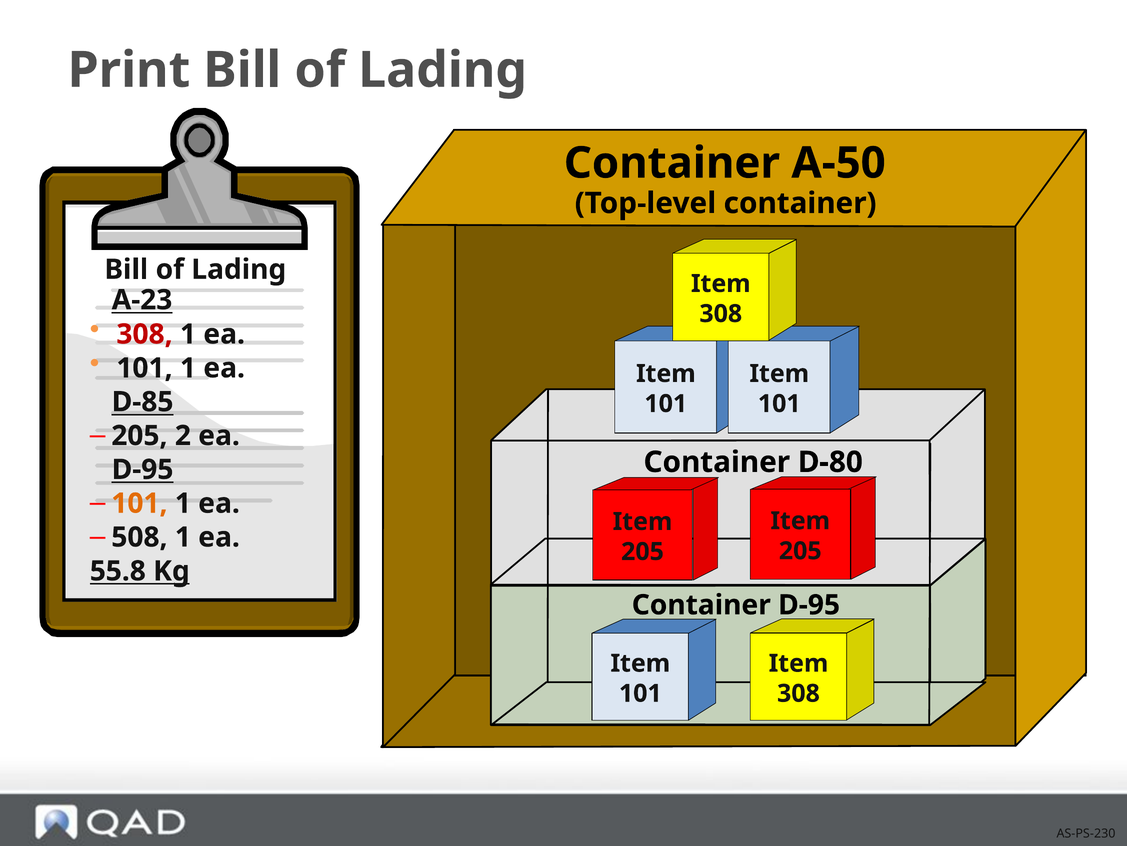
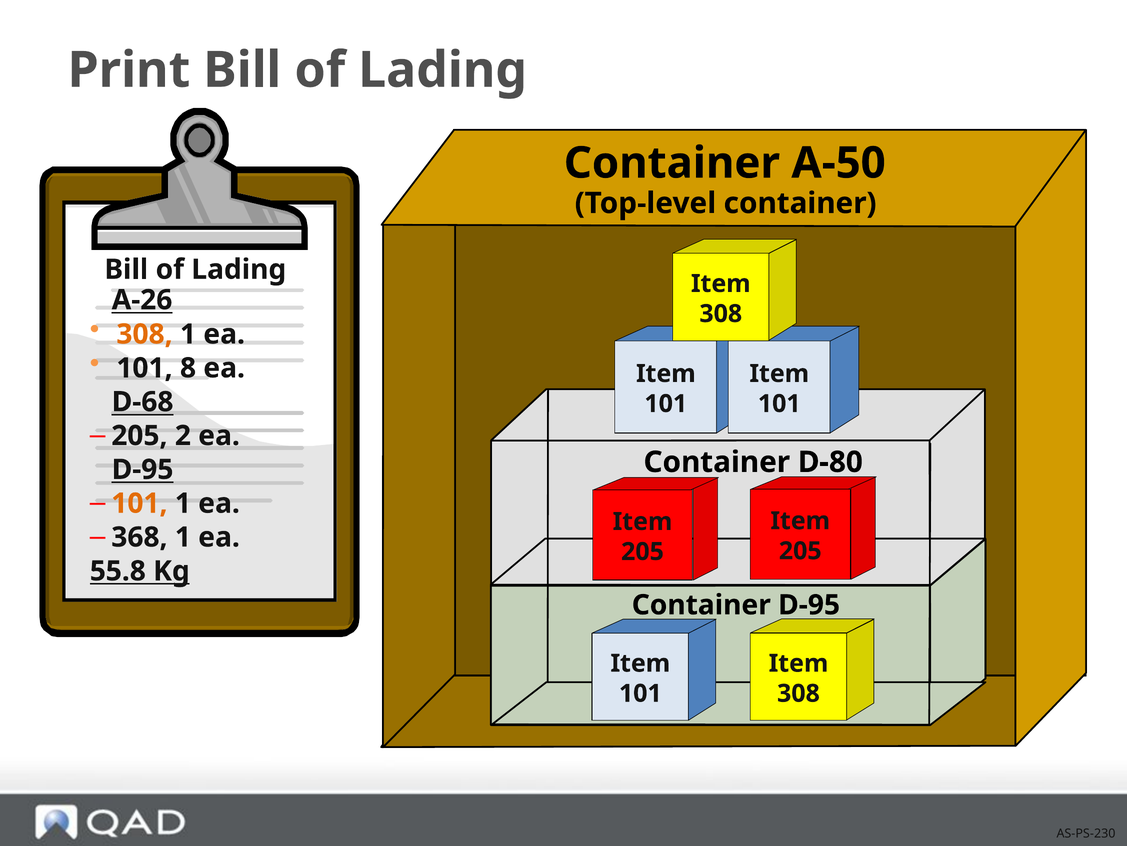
A-23: A-23 -> A-26 (142, 300)
308 colour: red -> orange (145, 334)
1: 1 -> 8 (188, 368)
D-85: D-85 -> D-68 (143, 402)
508: 508 -> 368 (139, 537)
